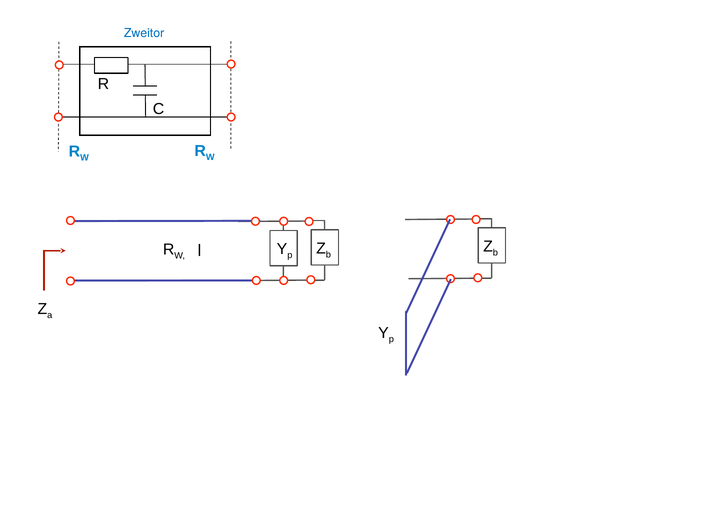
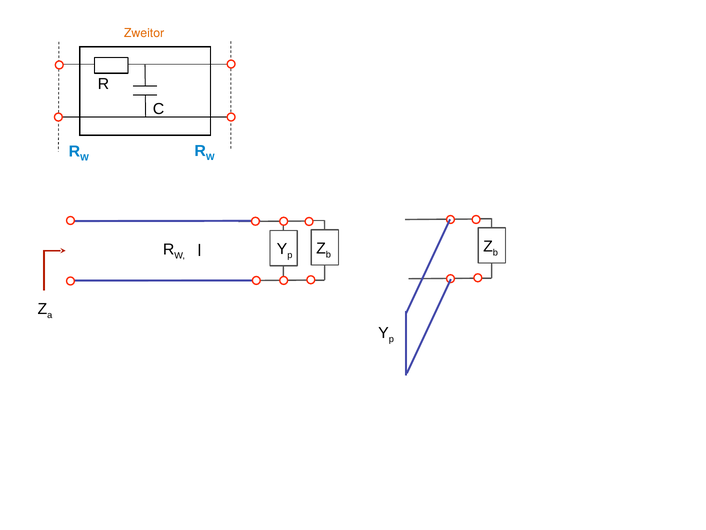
Zweitor colour: blue -> orange (144, 33)
